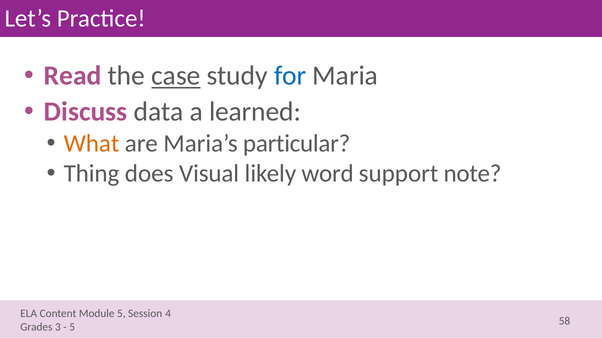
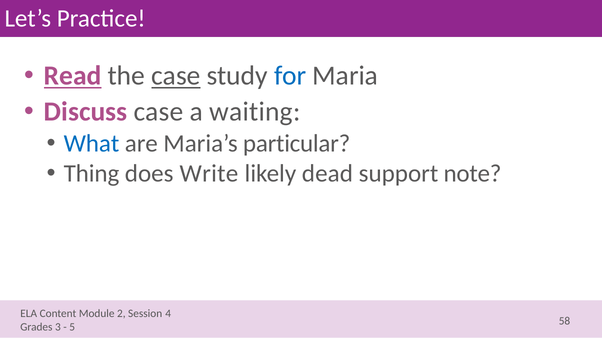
Read underline: none -> present (73, 76)
Discuss data: data -> case (159, 112)
learned: learned -> waiting (255, 112)
What colour: orange -> blue (91, 144)
Visual: Visual -> Write (209, 174)
word: word -> dead (327, 174)
5: 5 -> 2 (121, 314)
